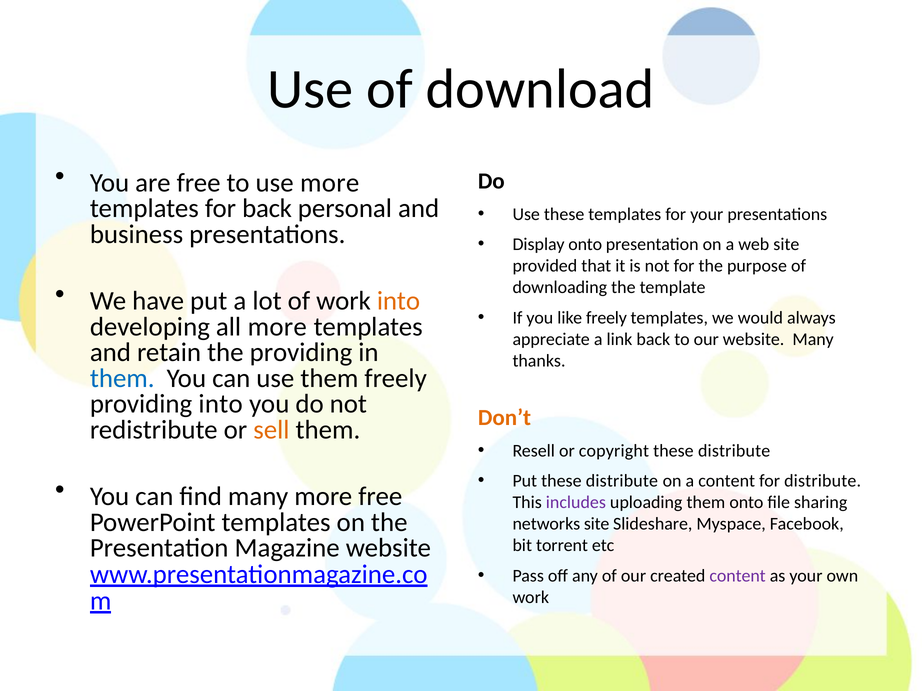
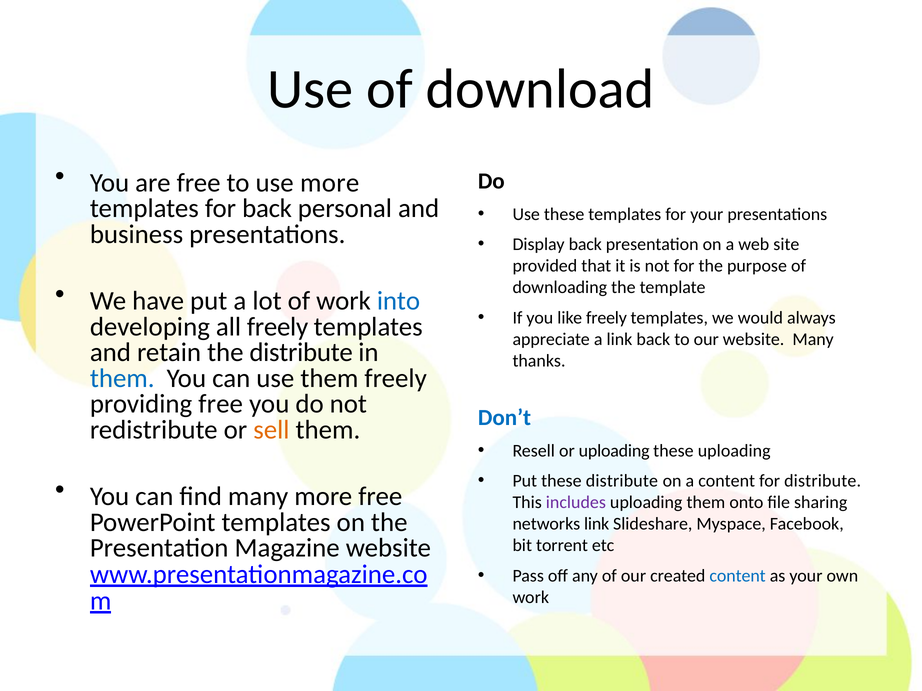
Display onto: onto -> back (585, 245)
into colour: orange -> blue (398, 301)
all more: more -> freely (278, 327)
the providing: providing -> distribute (301, 353)
providing into: into -> free (221, 404)
Don’t colour: orange -> blue (504, 418)
or copyright: copyright -> uploading (614, 451)
distribute: distribute -> uploading (734, 451)
networks site: site -> link (597, 524)
content colour: purple -> blue (738, 576)
